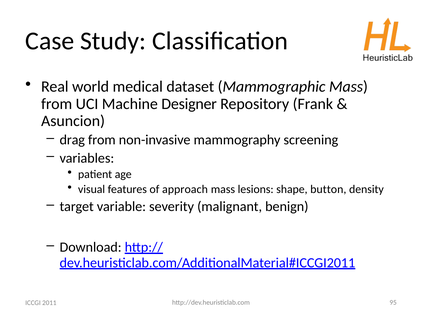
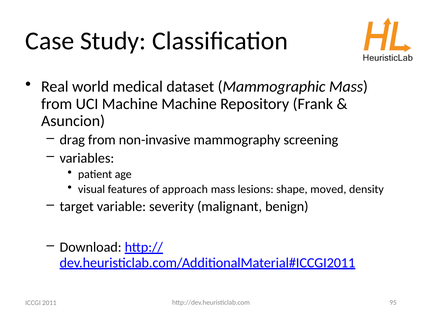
Machine Designer: Designer -> Machine (189, 104)
button: button -> moved (328, 189)
